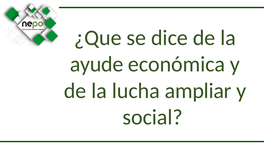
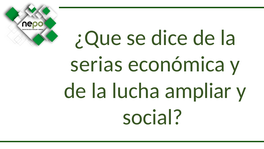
ayude: ayude -> serias (96, 64)
